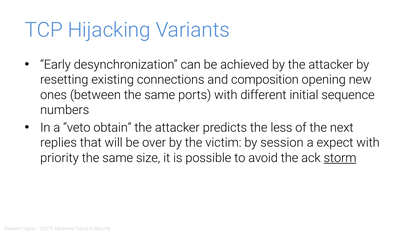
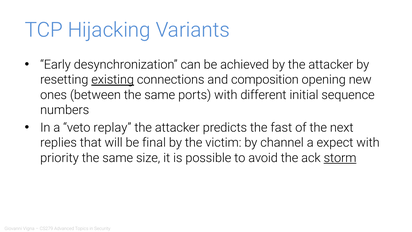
existing underline: none -> present (113, 80)
obtain: obtain -> replay (112, 127)
less: less -> fast (281, 127)
over: over -> final (154, 143)
session: session -> channel (282, 143)
